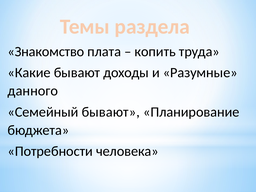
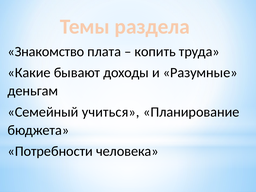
данного: данного -> деньгам (33, 91)
Семейный бывают: бывают -> учиться (111, 112)
